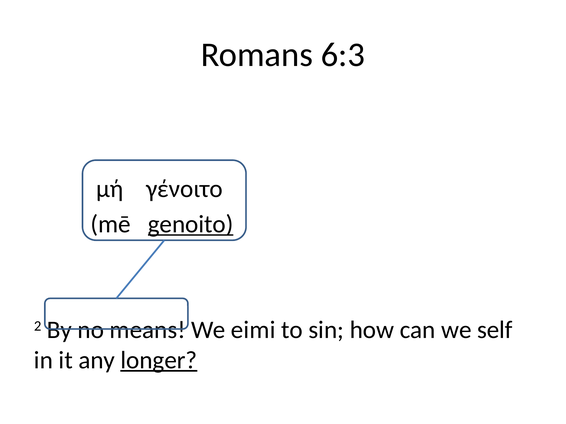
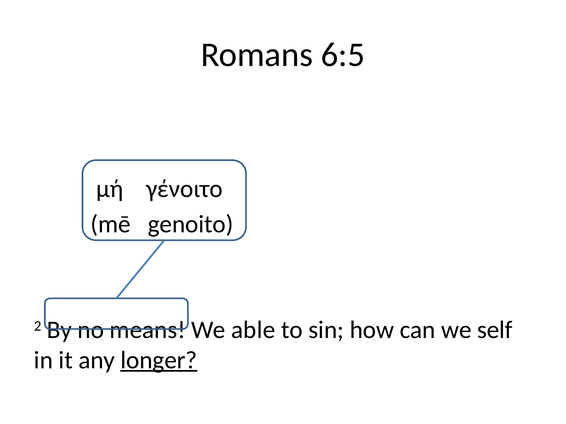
6:3: 6:3 -> 6:5 (343, 55)
genoito underline: present -> none (191, 225)
eimi: eimi -> able (253, 330)
